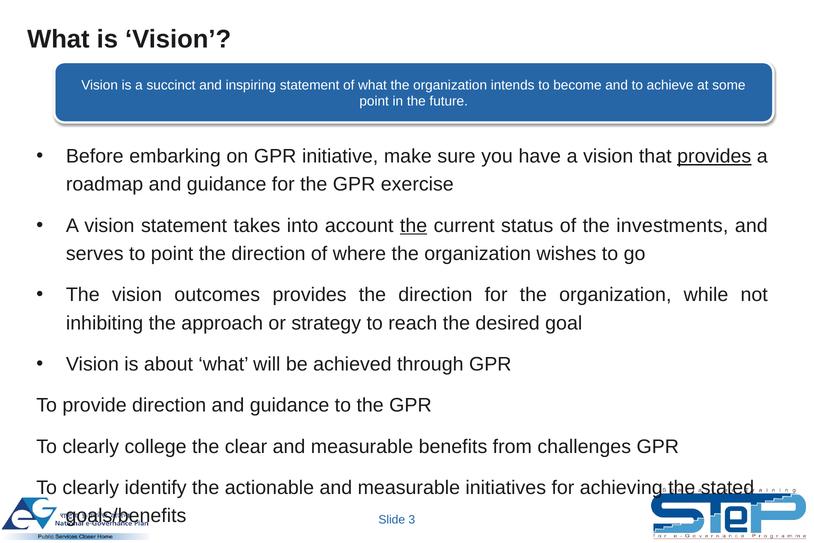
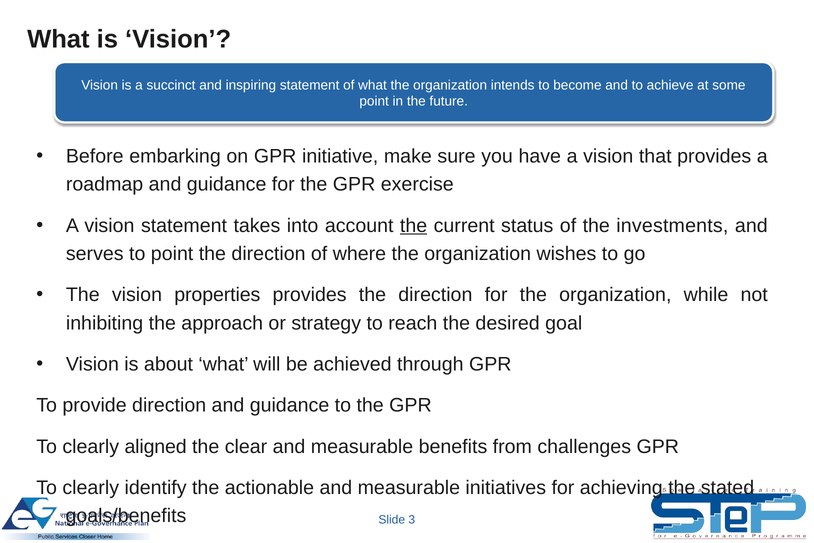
provides underline: present -> none (714, 156)
outcomes: outcomes -> properties (217, 295)
college: college -> aligned (156, 446)
